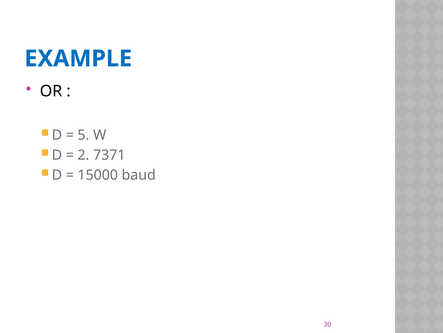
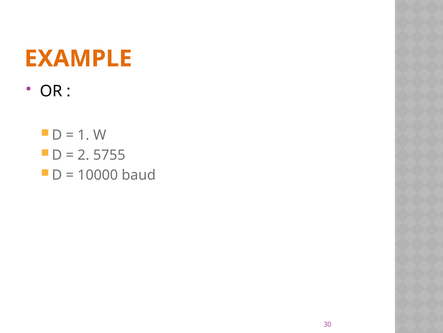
EXAMPLE colour: blue -> orange (78, 58)
5: 5 -> 1 (83, 135)
7371: 7371 -> 5755 (109, 155)
15000: 15000 -> 10000 (98, 175)
